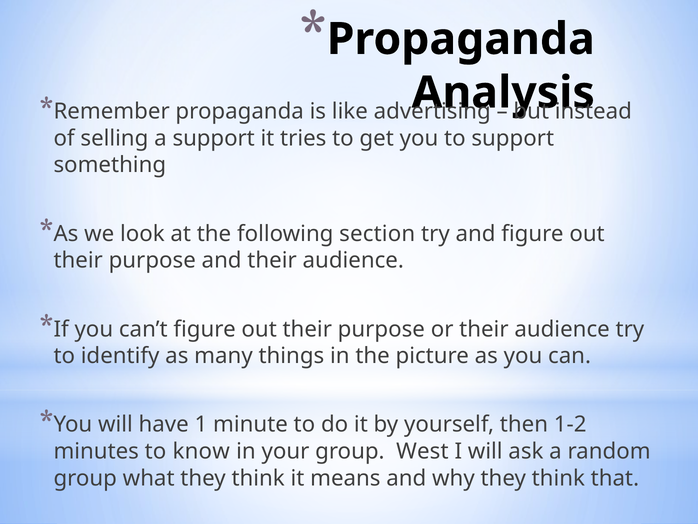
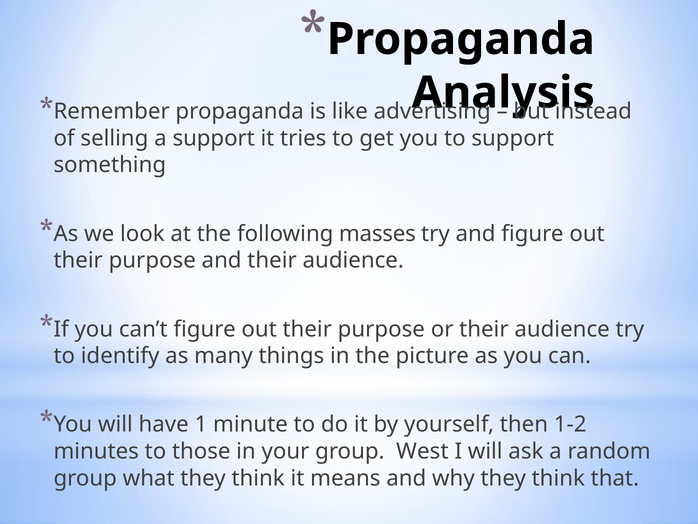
section: section -> masses (377, 234)
know: know -> those (201, 451)
